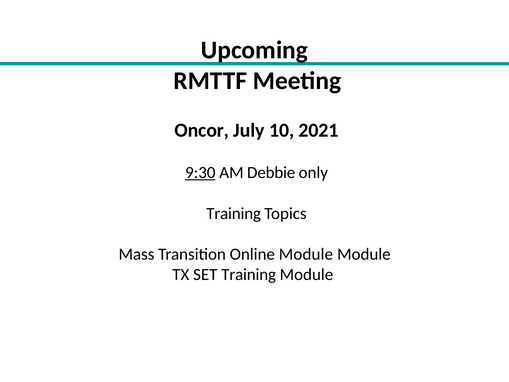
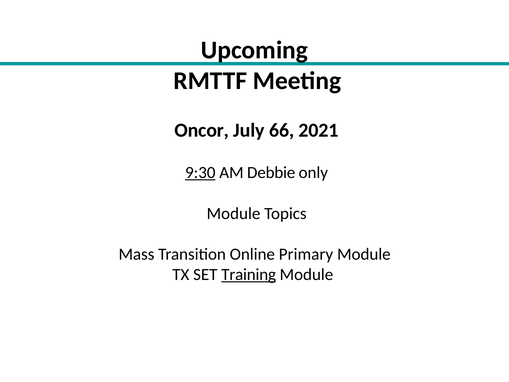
10: 10 -> 66 (282, 130)
Training: Training -> Module (234, 213)
Online Module: Module -> Primary (306, 254)
Training underline: none -> present (249, 274)
